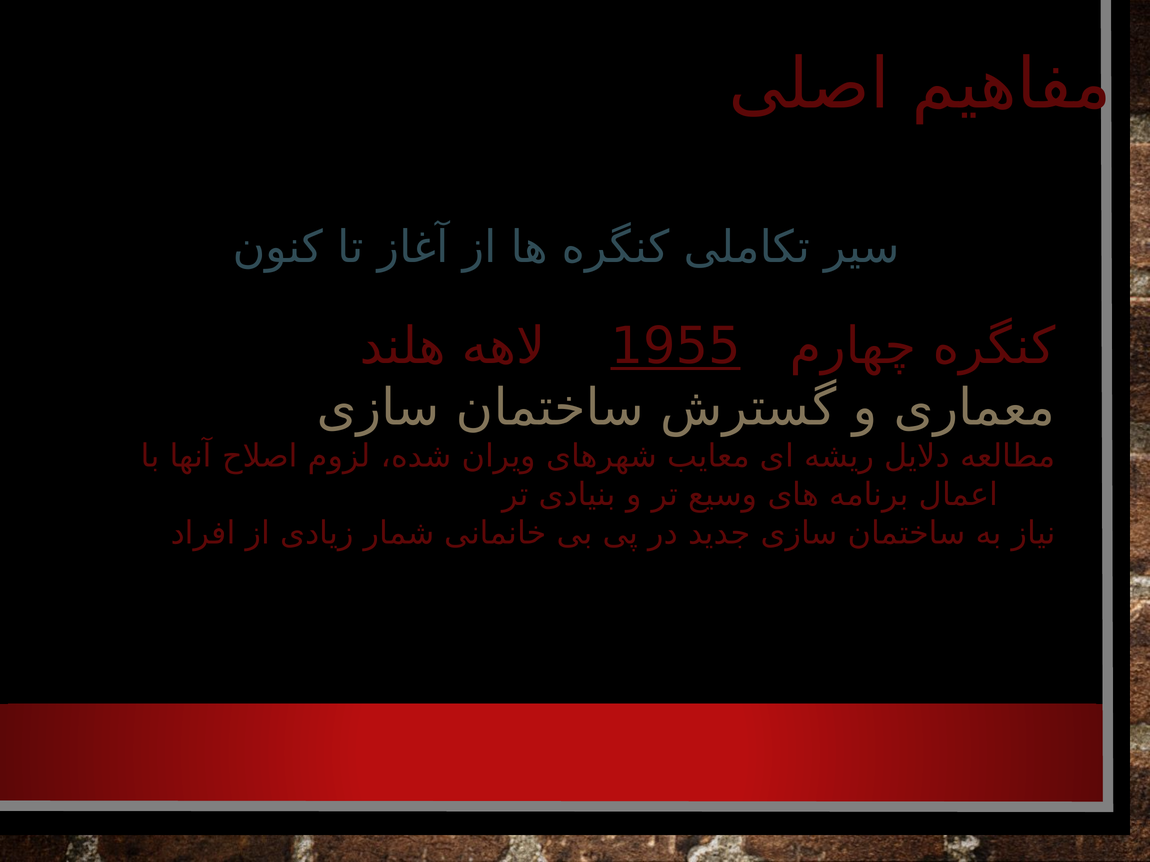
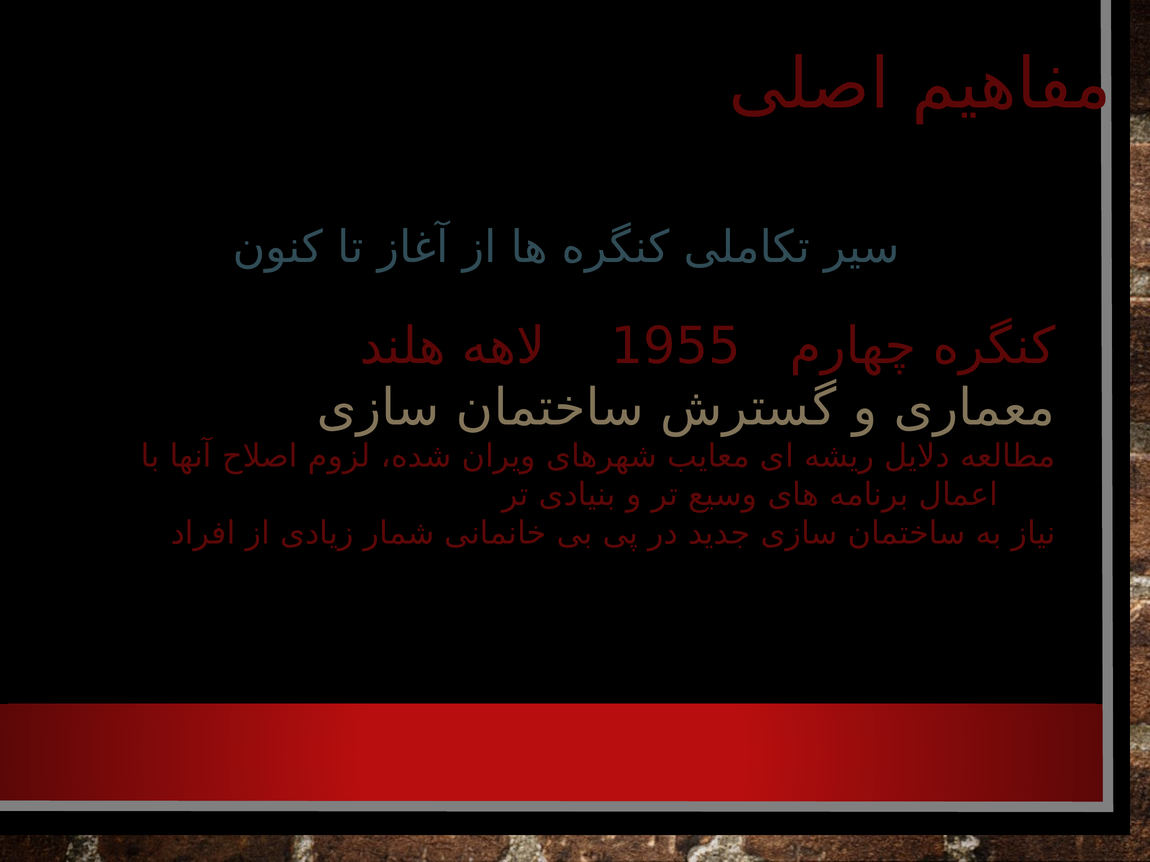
1955 underline: present -> none (676, 347)
